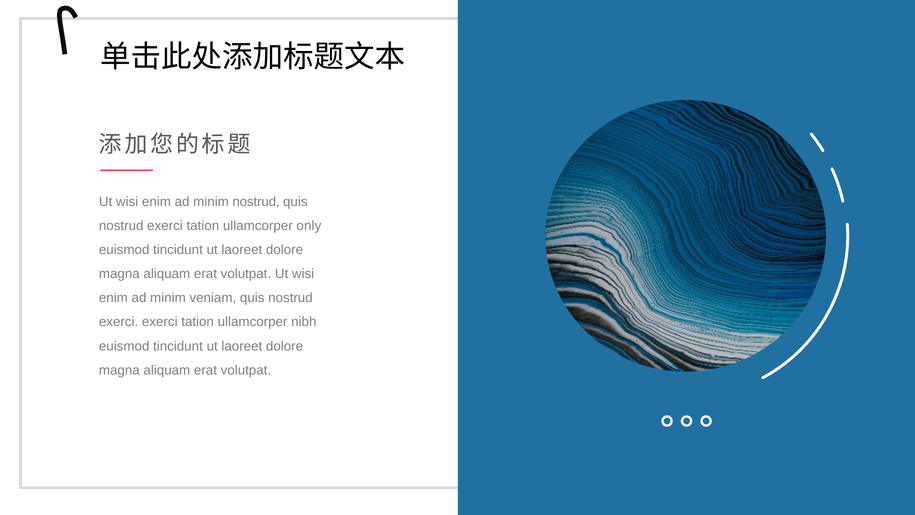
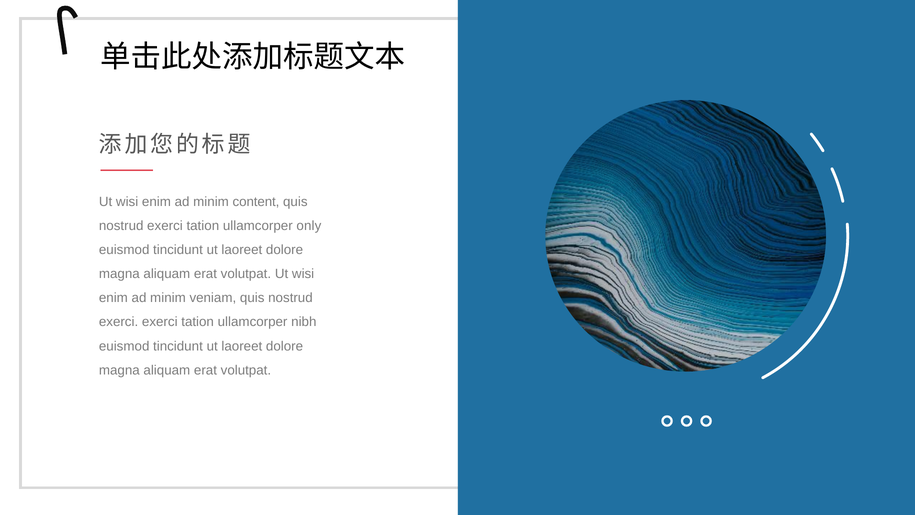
minim nostrud: nostrud -> content (256, 202)
